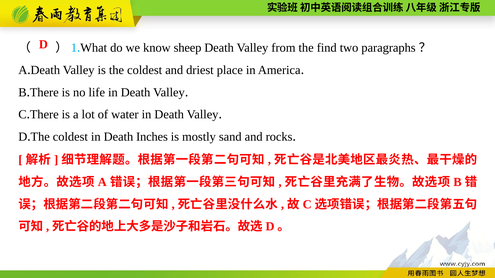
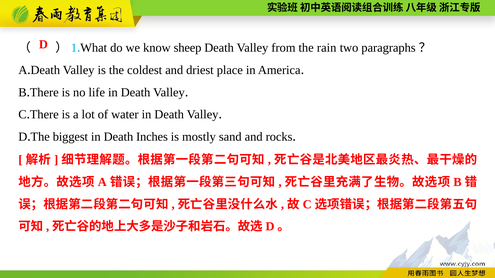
find: find -> rain (327, 48)
coldest: coldest -> biggest (70, 137)
